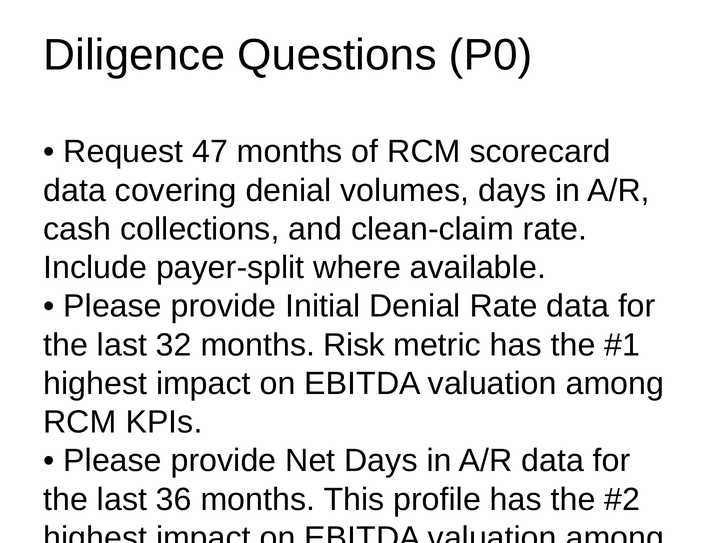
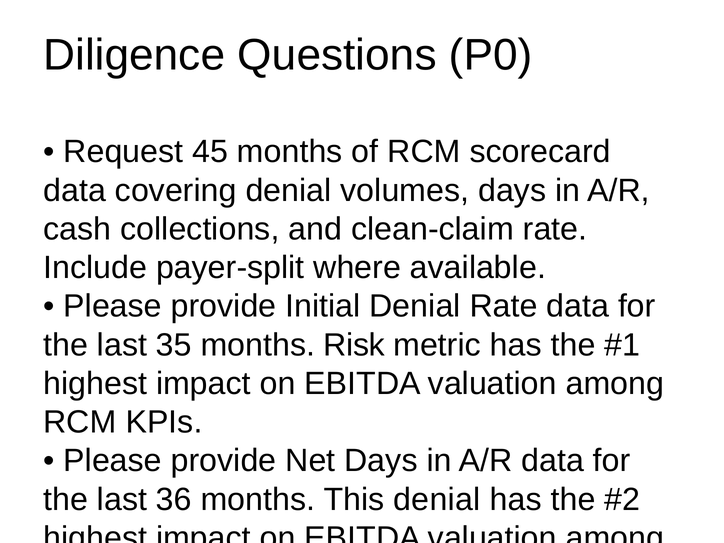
47: 47 -> 45 (210, 152)
32: 32 -> 35 (174, 345)
This profile: profile -> denial (437, 499)
